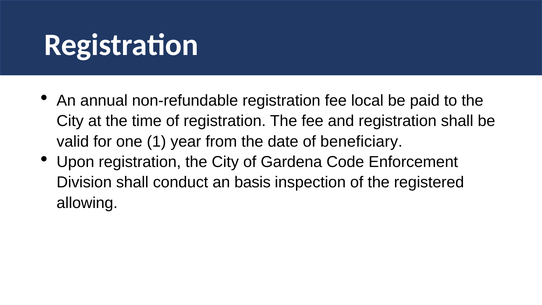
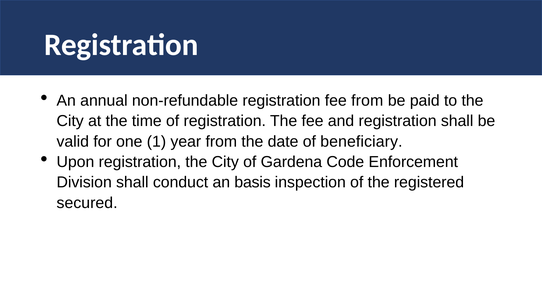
fee local: local -> from (367, 101)
allowing: allowing -> secured (87, 203)
